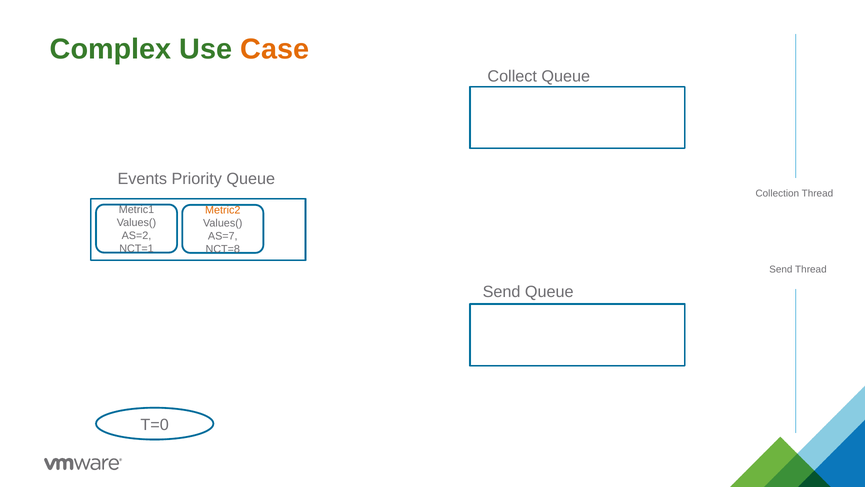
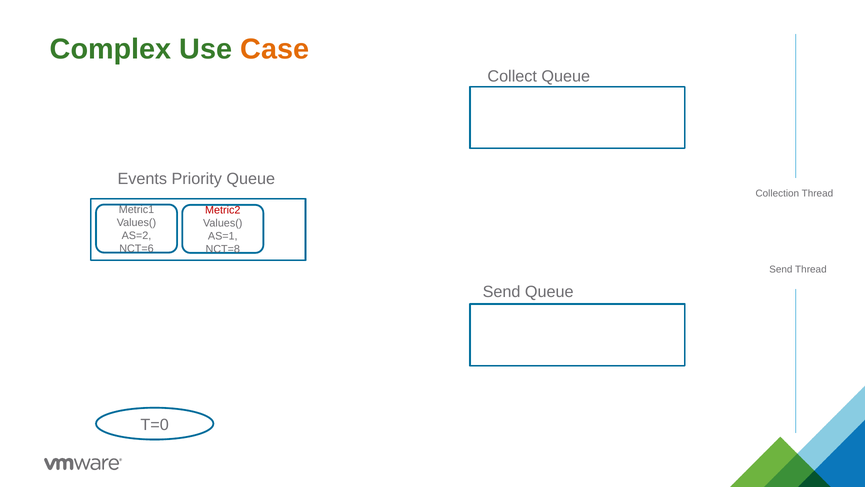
Metric2 colour: orange -> red (223, 210)
AS=7: AS=7 -> AS=1 (223, 236)
NCT=1: NCT=1 -> NCT=6 (136, 249)
